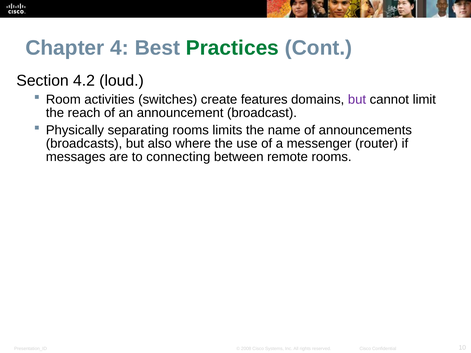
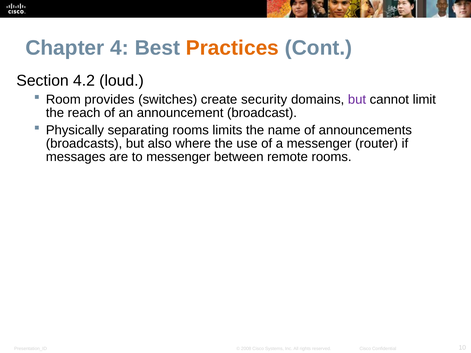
Practices colour: green -> orange (232, 48)
activities: activities -> provides (109, 100)
features: features -> security (264, 100)
to connecting: connecting -> messenger (178, 157)
